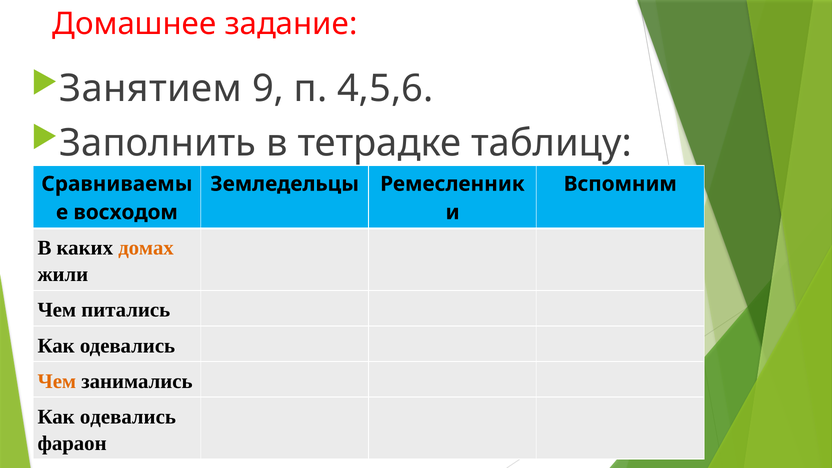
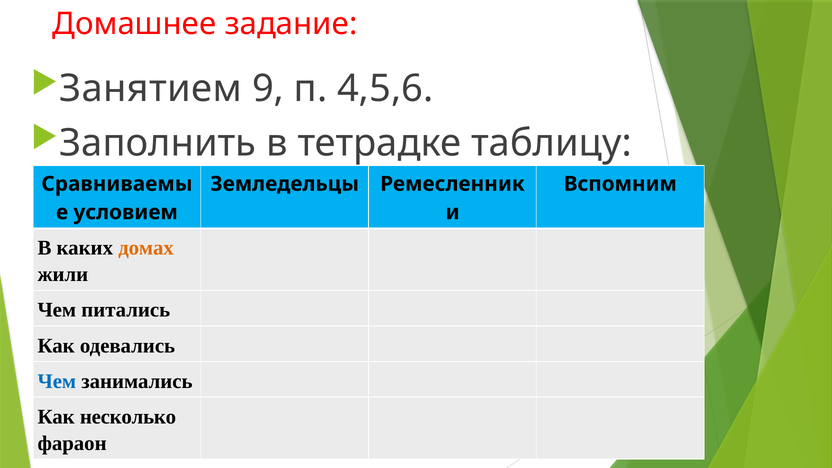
восходом: восходом -> условием (126, 212)
Чем colour: orange -> blue (57, 381)
одевались: одевались -> несколько (128, 417)
